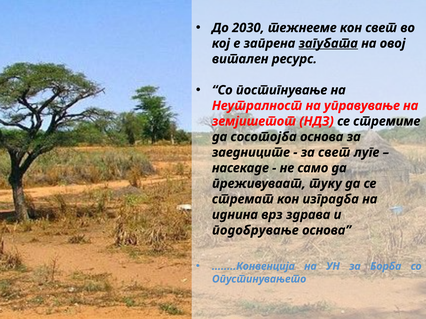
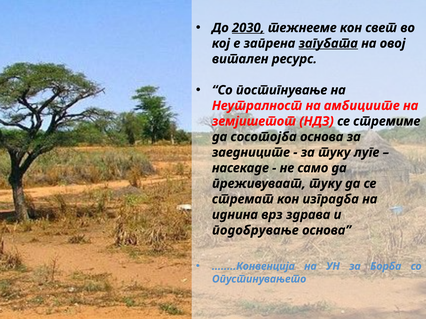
2030 underline: none -> present (248, 28)
управување: управување -> амбициите (362, 106)
за свет: свет -> туку (334, 153)
